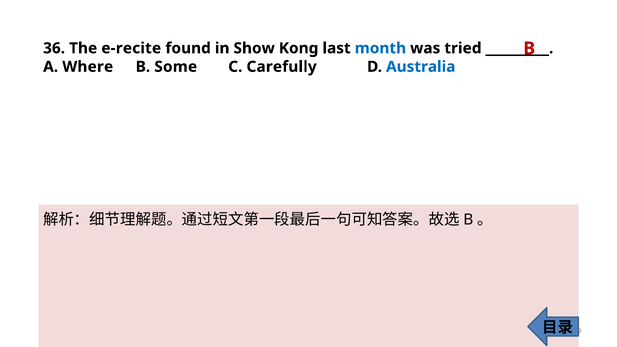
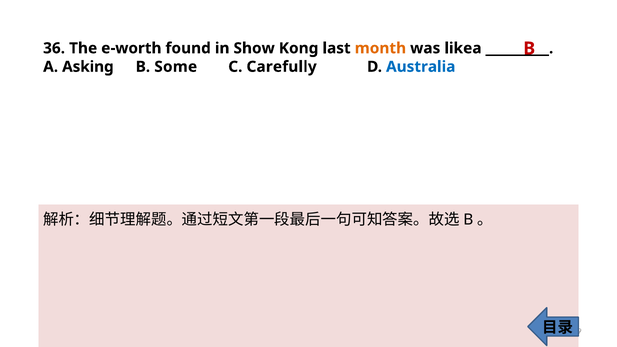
e-recite: e-recite -> e-worth (131, 48)
month colour: blue -> orange (380, 48)
tried: tried -> likea (463, 48)
Where: Where -> Asking (88, 67)
